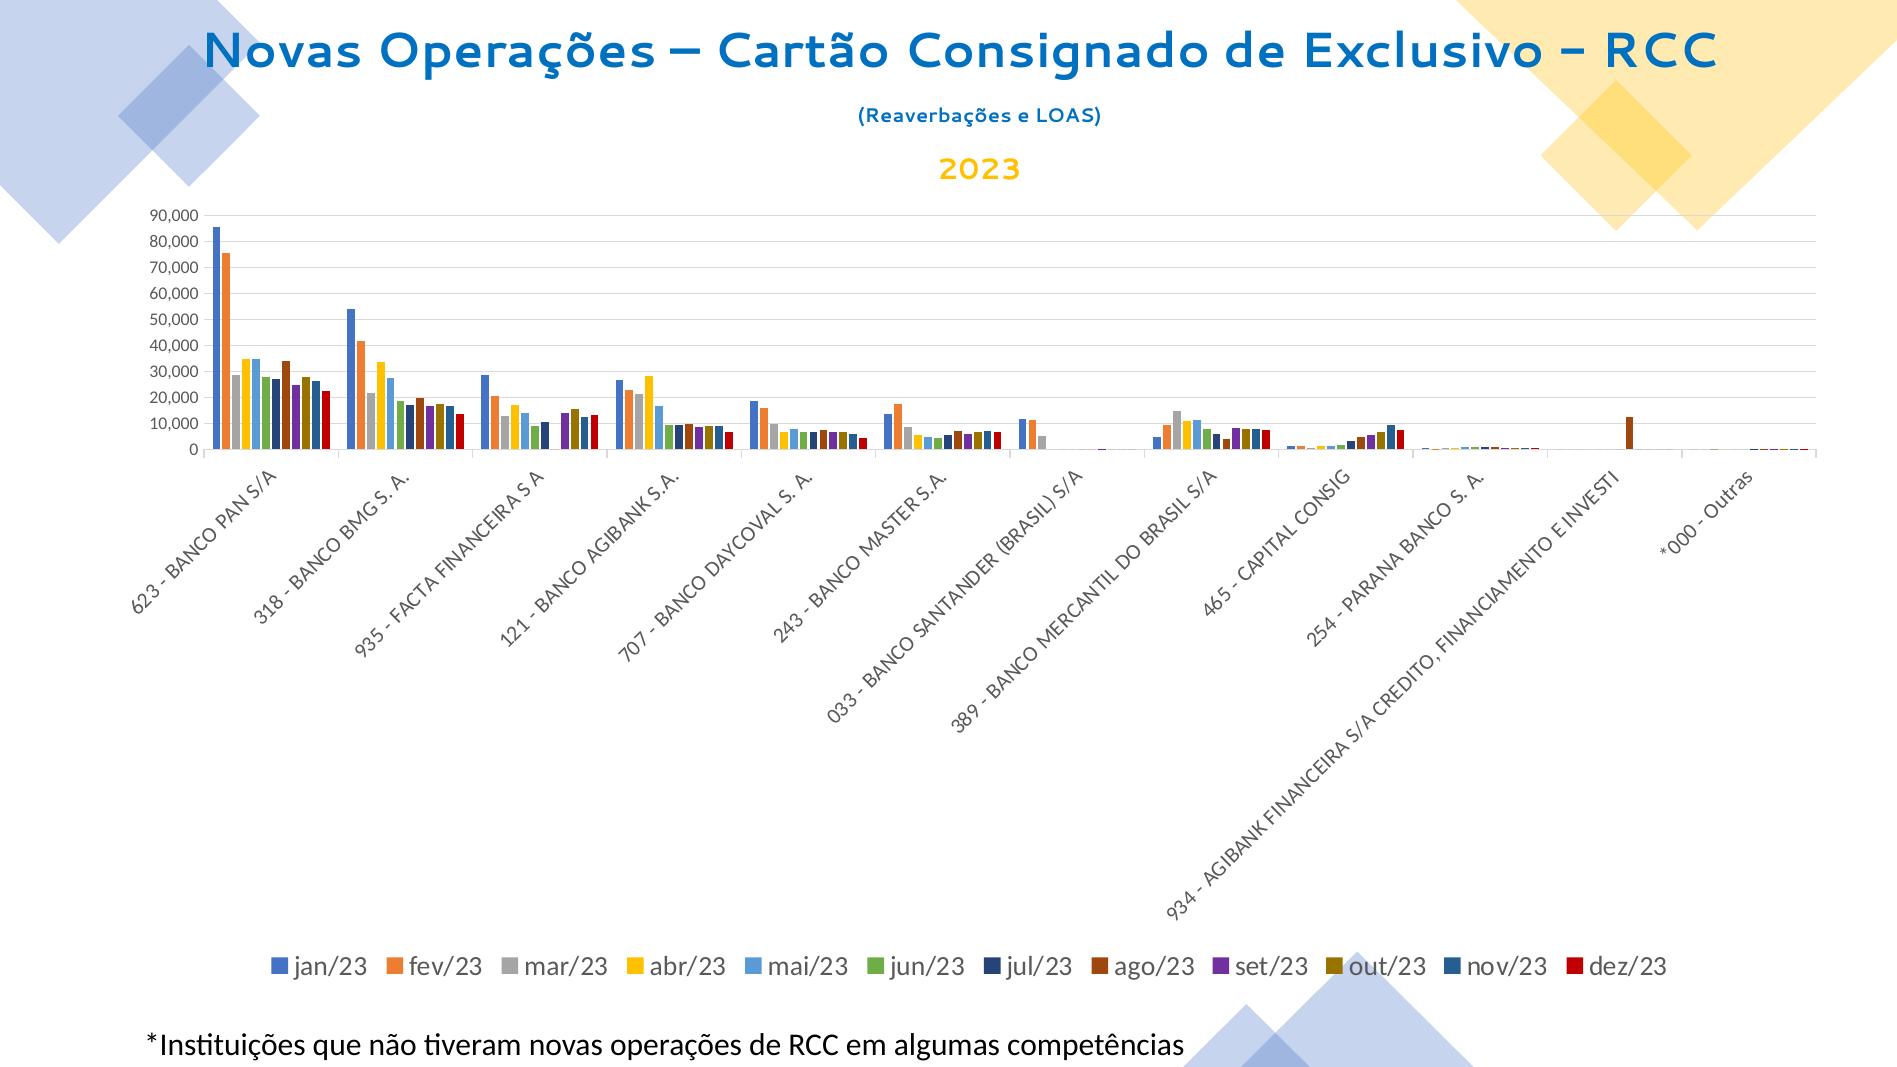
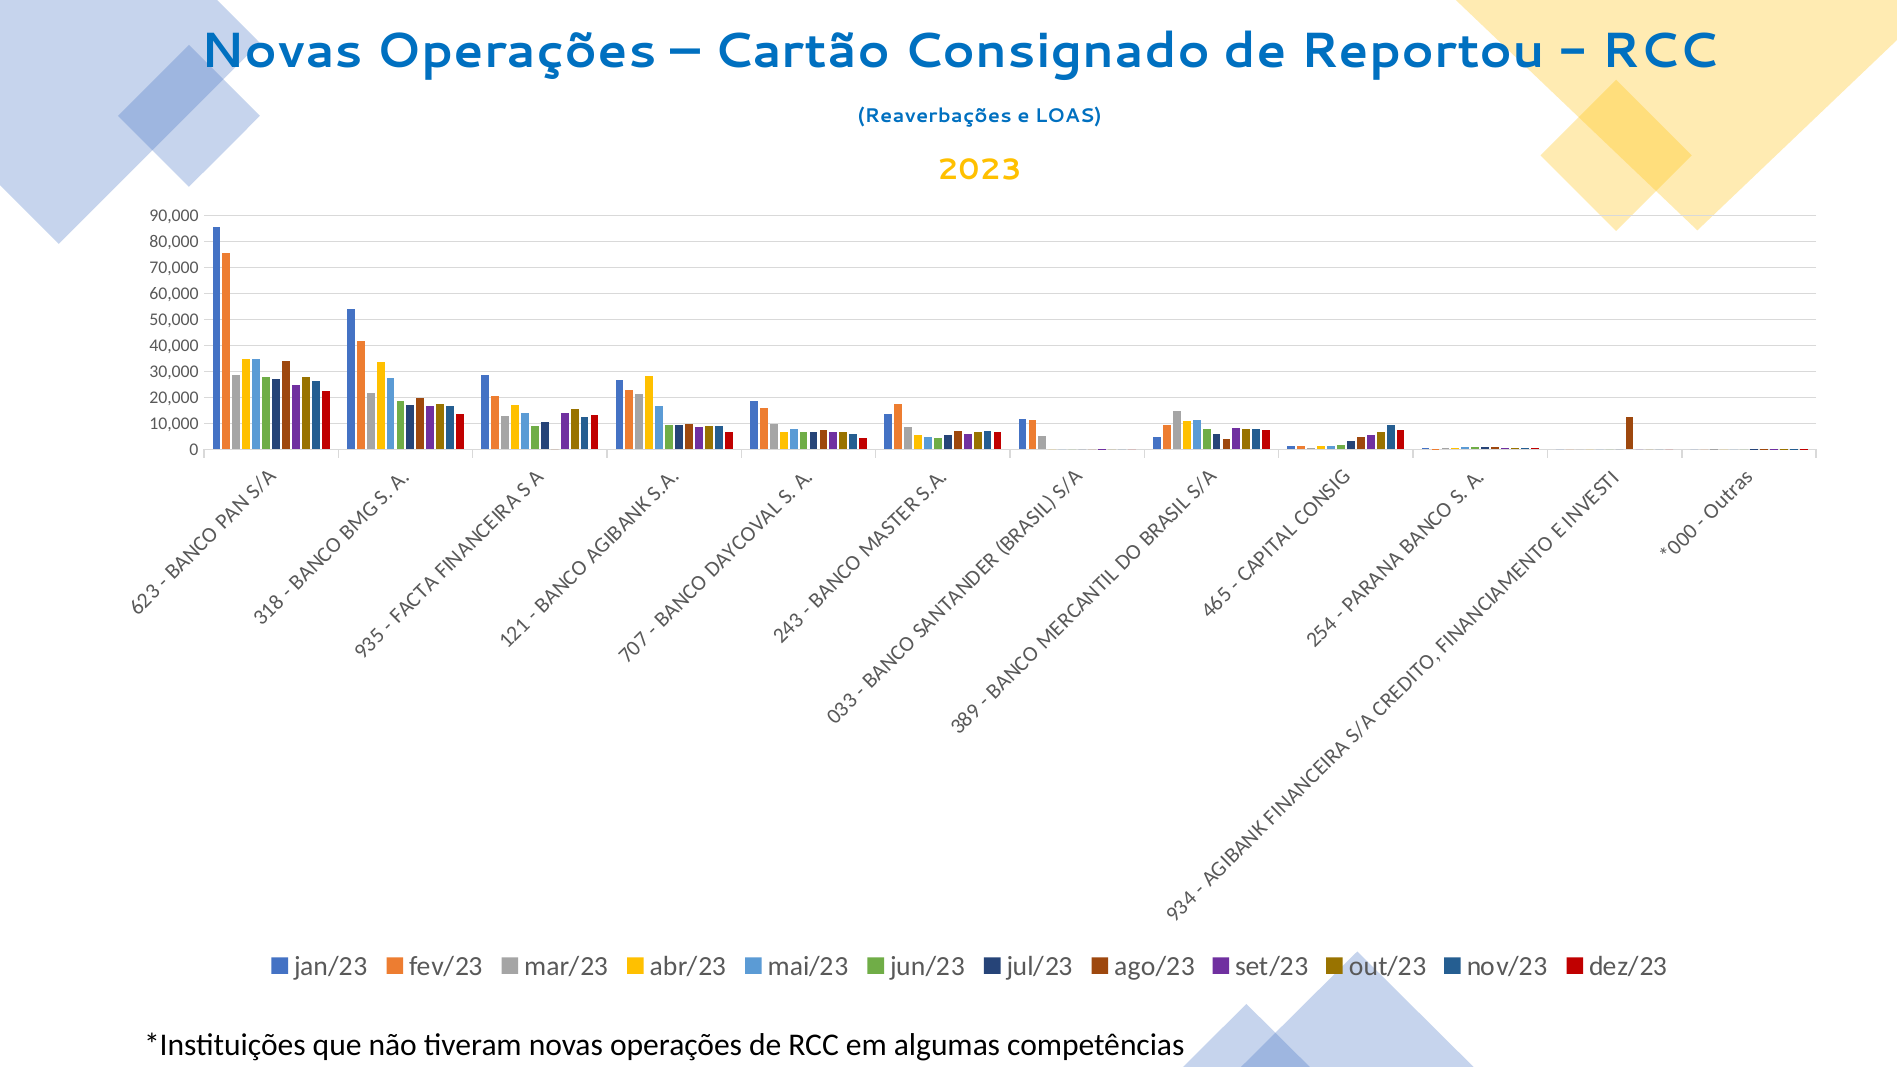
Exclusivo: Exclusivo -> Reportou (1423, 51)
